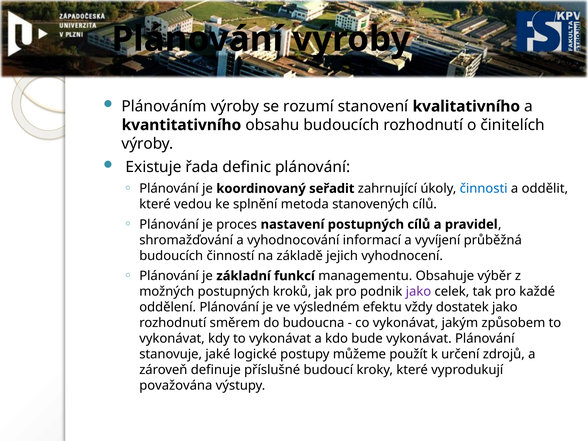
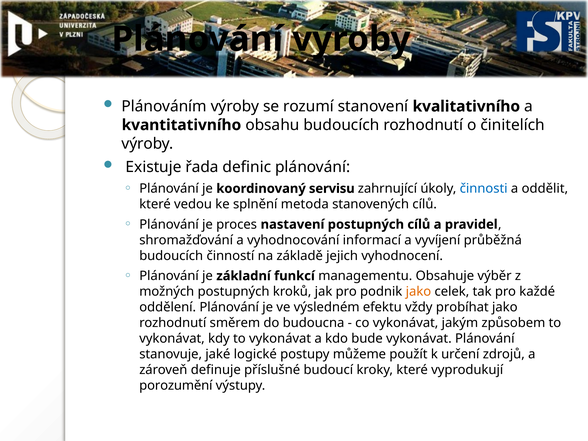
seřadit: seřadit -> servisu (332, 189)
jako colour: purple -> orange (418, 292)
dostatek: dostatek -> probíhat (462, 307)
považována: považována -> porozumění (176, 386)
